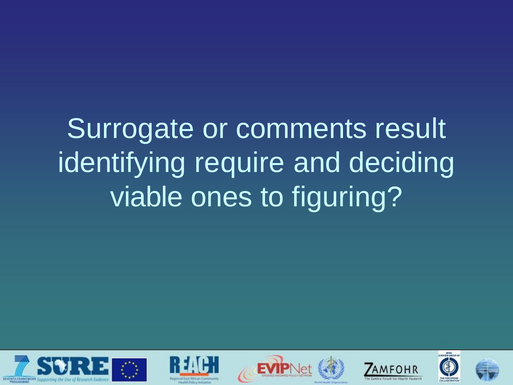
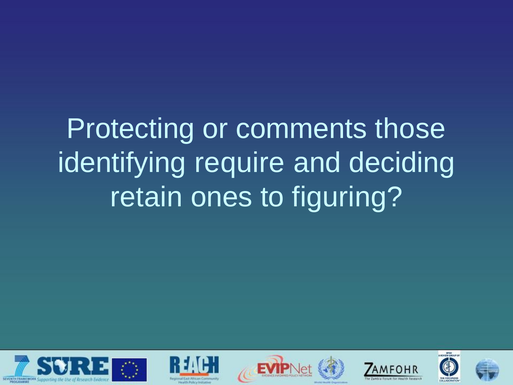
Surrogate: Surrogate -> Protecting (131, 129)
result: result -> those (410, 129)
viable: viable -> retain (146, 197)
